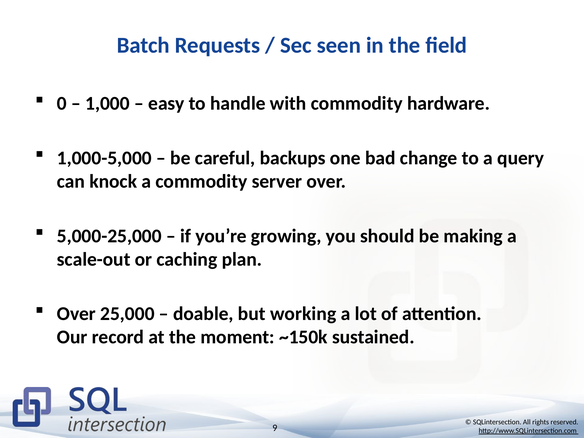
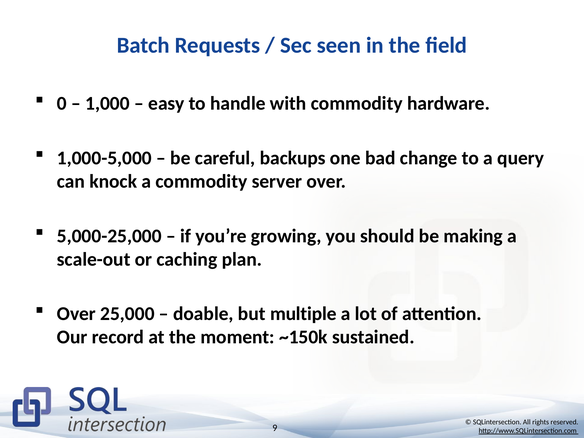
working: working -> multiple (303, 314)
